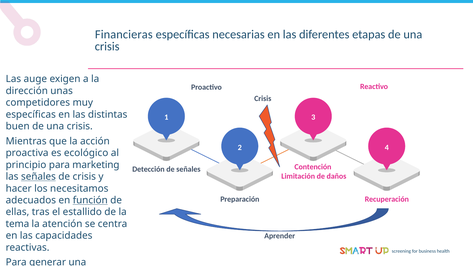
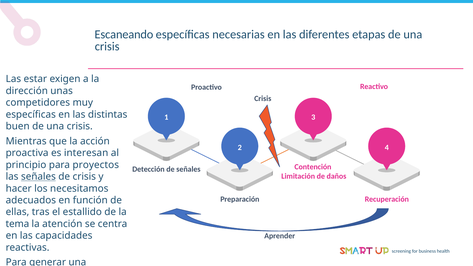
Financieras: Financieras -> Escaneando (124, 34)
auge: auge -> estar (35, 79)
ecológico: ecológico -> interesan (86, 153)
marketing: marketing -> proyectos (96, 165)
función underline: present -> none (90, 200)
